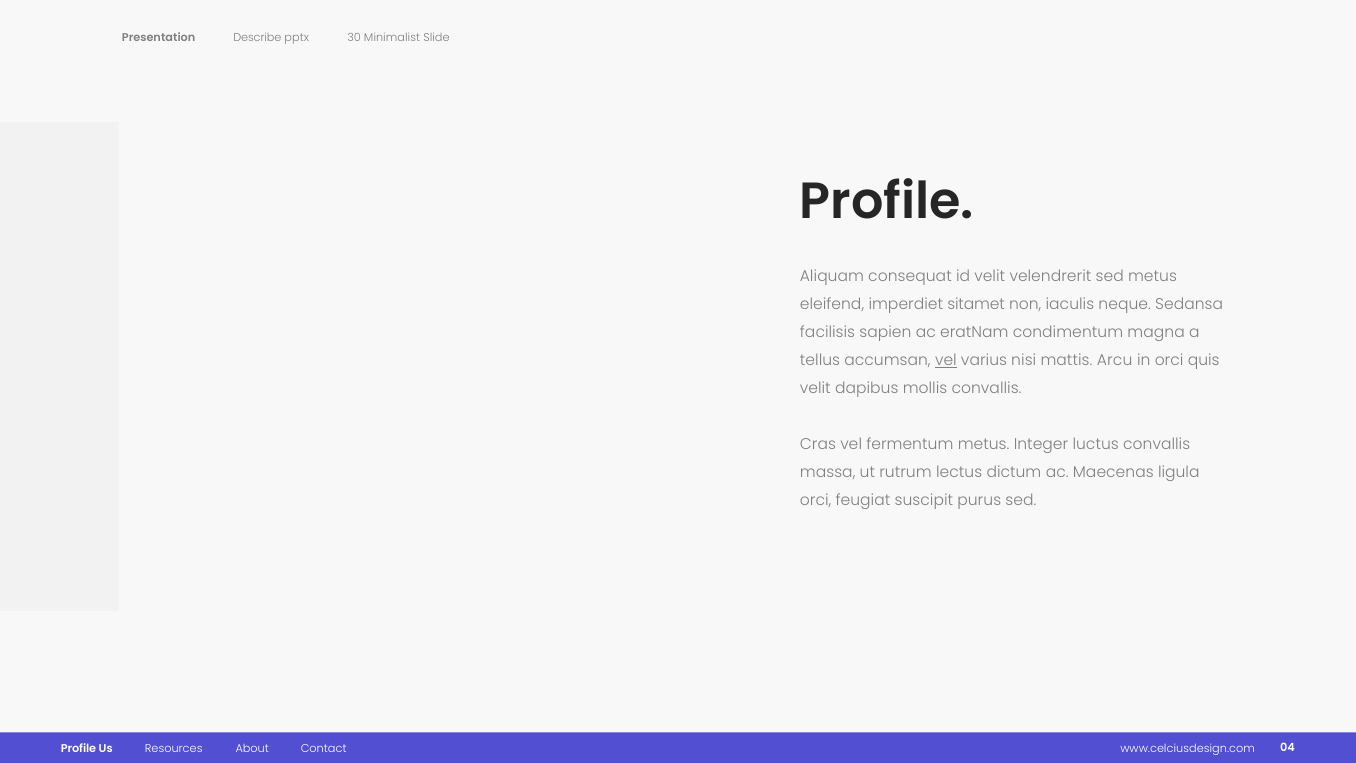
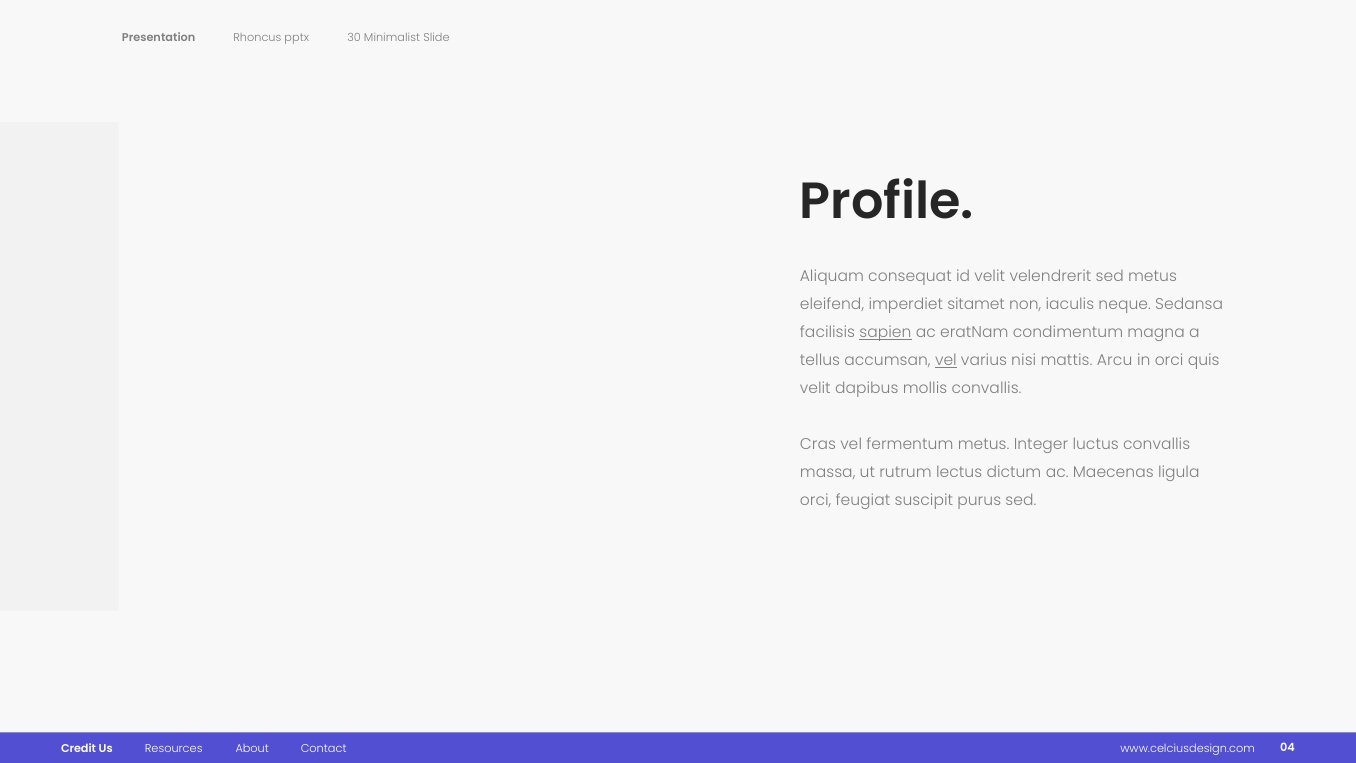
Describe: Describe -> Rhoncus (257, 38)
sapien underline: none -> present (885, 332)
Profile: Profile -> Credit (78, 748)
